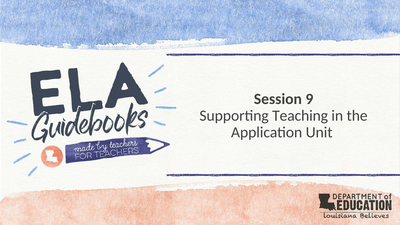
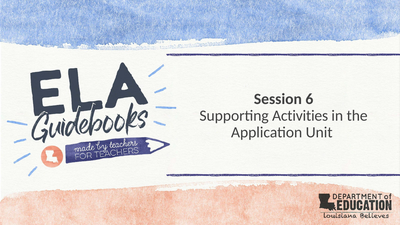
9: 9 -> 6 (309, 99)
Teaching: Teaching -> Activities (300, 116)
